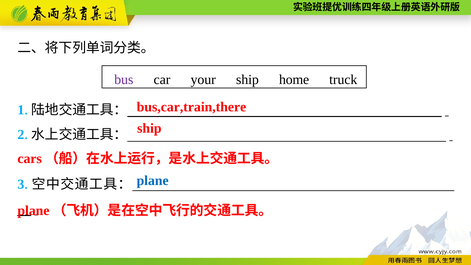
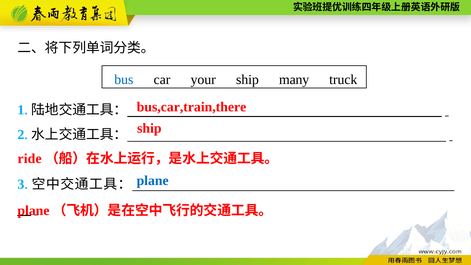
bus colour: purple -> blue (124, 80)
home: home -> many (294, 80)
cars: cars -> ride (30, 159)
